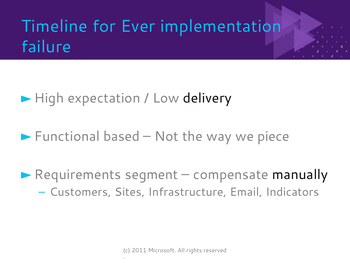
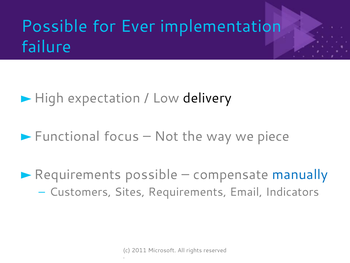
Timeline: Timeline -> Possible (54, 26)
based: based -> focus (121, 136)
segment: segment -> possible (151, 174)
manually colour: black -> blue (300, 174)
Infrastructure: Infrastructure -> Requirements (187, 192)
